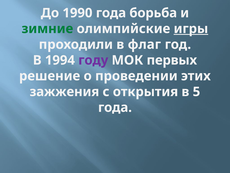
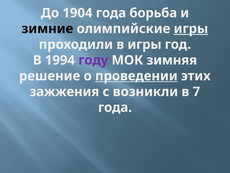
1990: 1990 -> 1904 (77, 13)
зимние colour: green -> black (47, 29)
в флаг: флаг -> игры (145, 44)
первых: первых -> зимняя (172, 60)
проведении underline: none -> present (136, 76)
открытия: открытия -> возникли (145, 91)
5: 5 -> 7 (196, 91)
